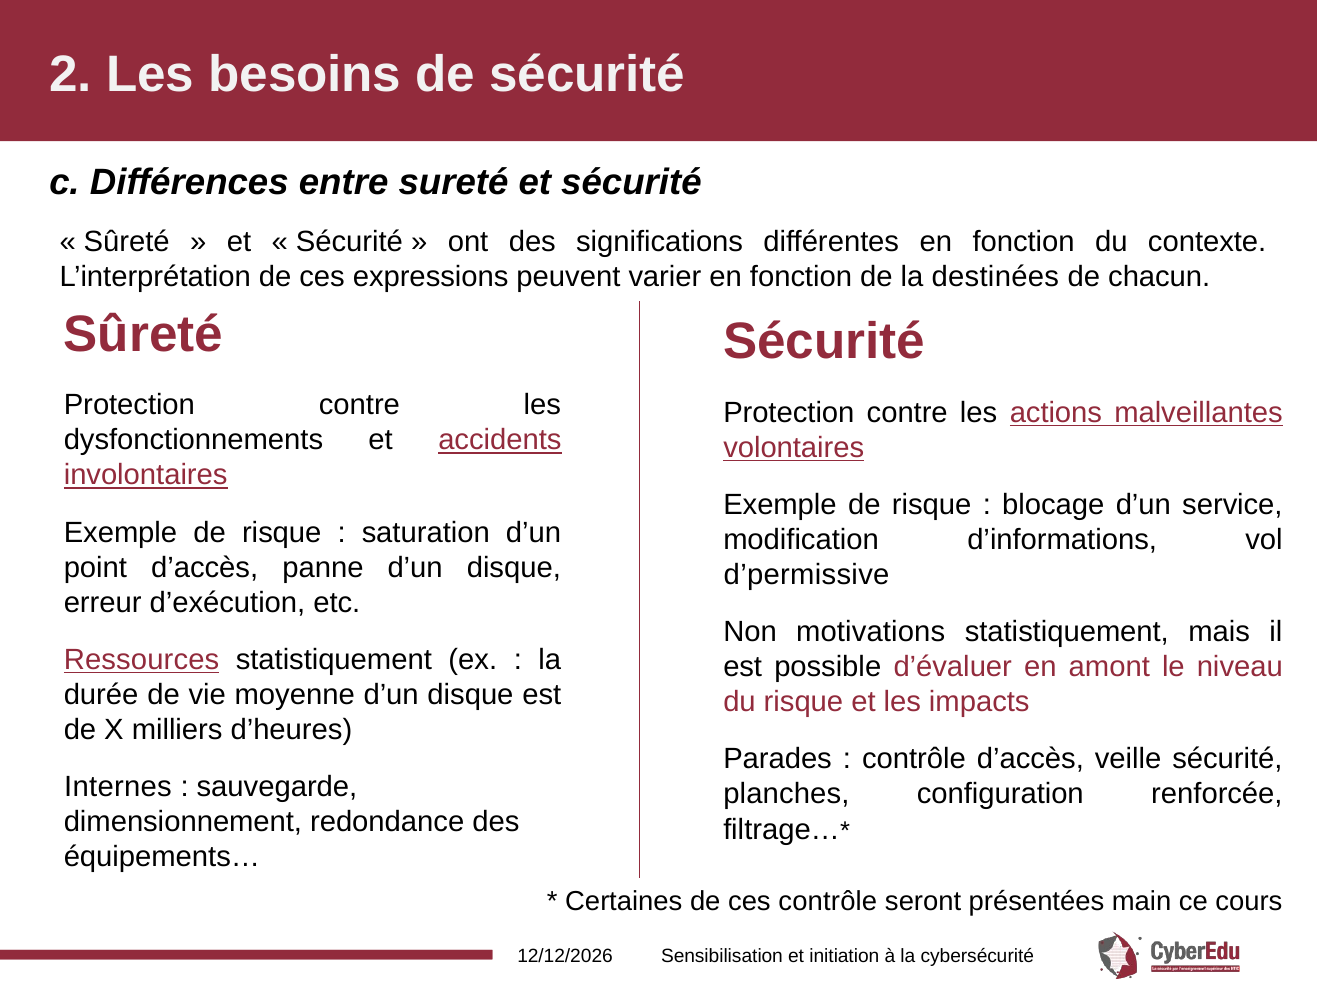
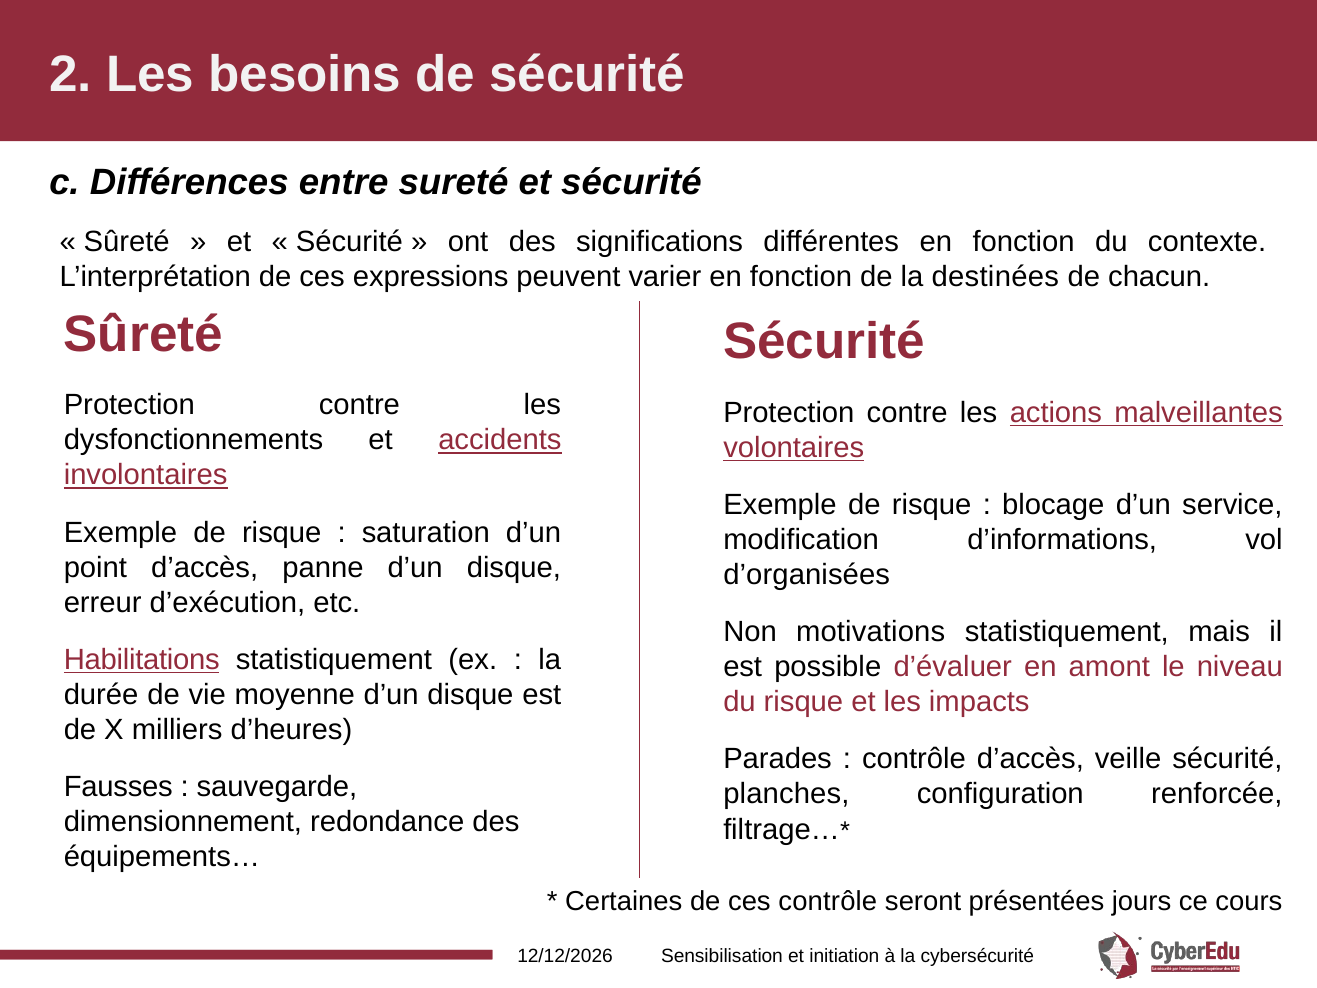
d’permissive: d’permissive -> d’organisées (807, 575)
Ressources: Ressources -> Habilitations (142, 660)
Internes: Internes -> Fausses (118, 787)
main: main -> jours (1142, 901)
